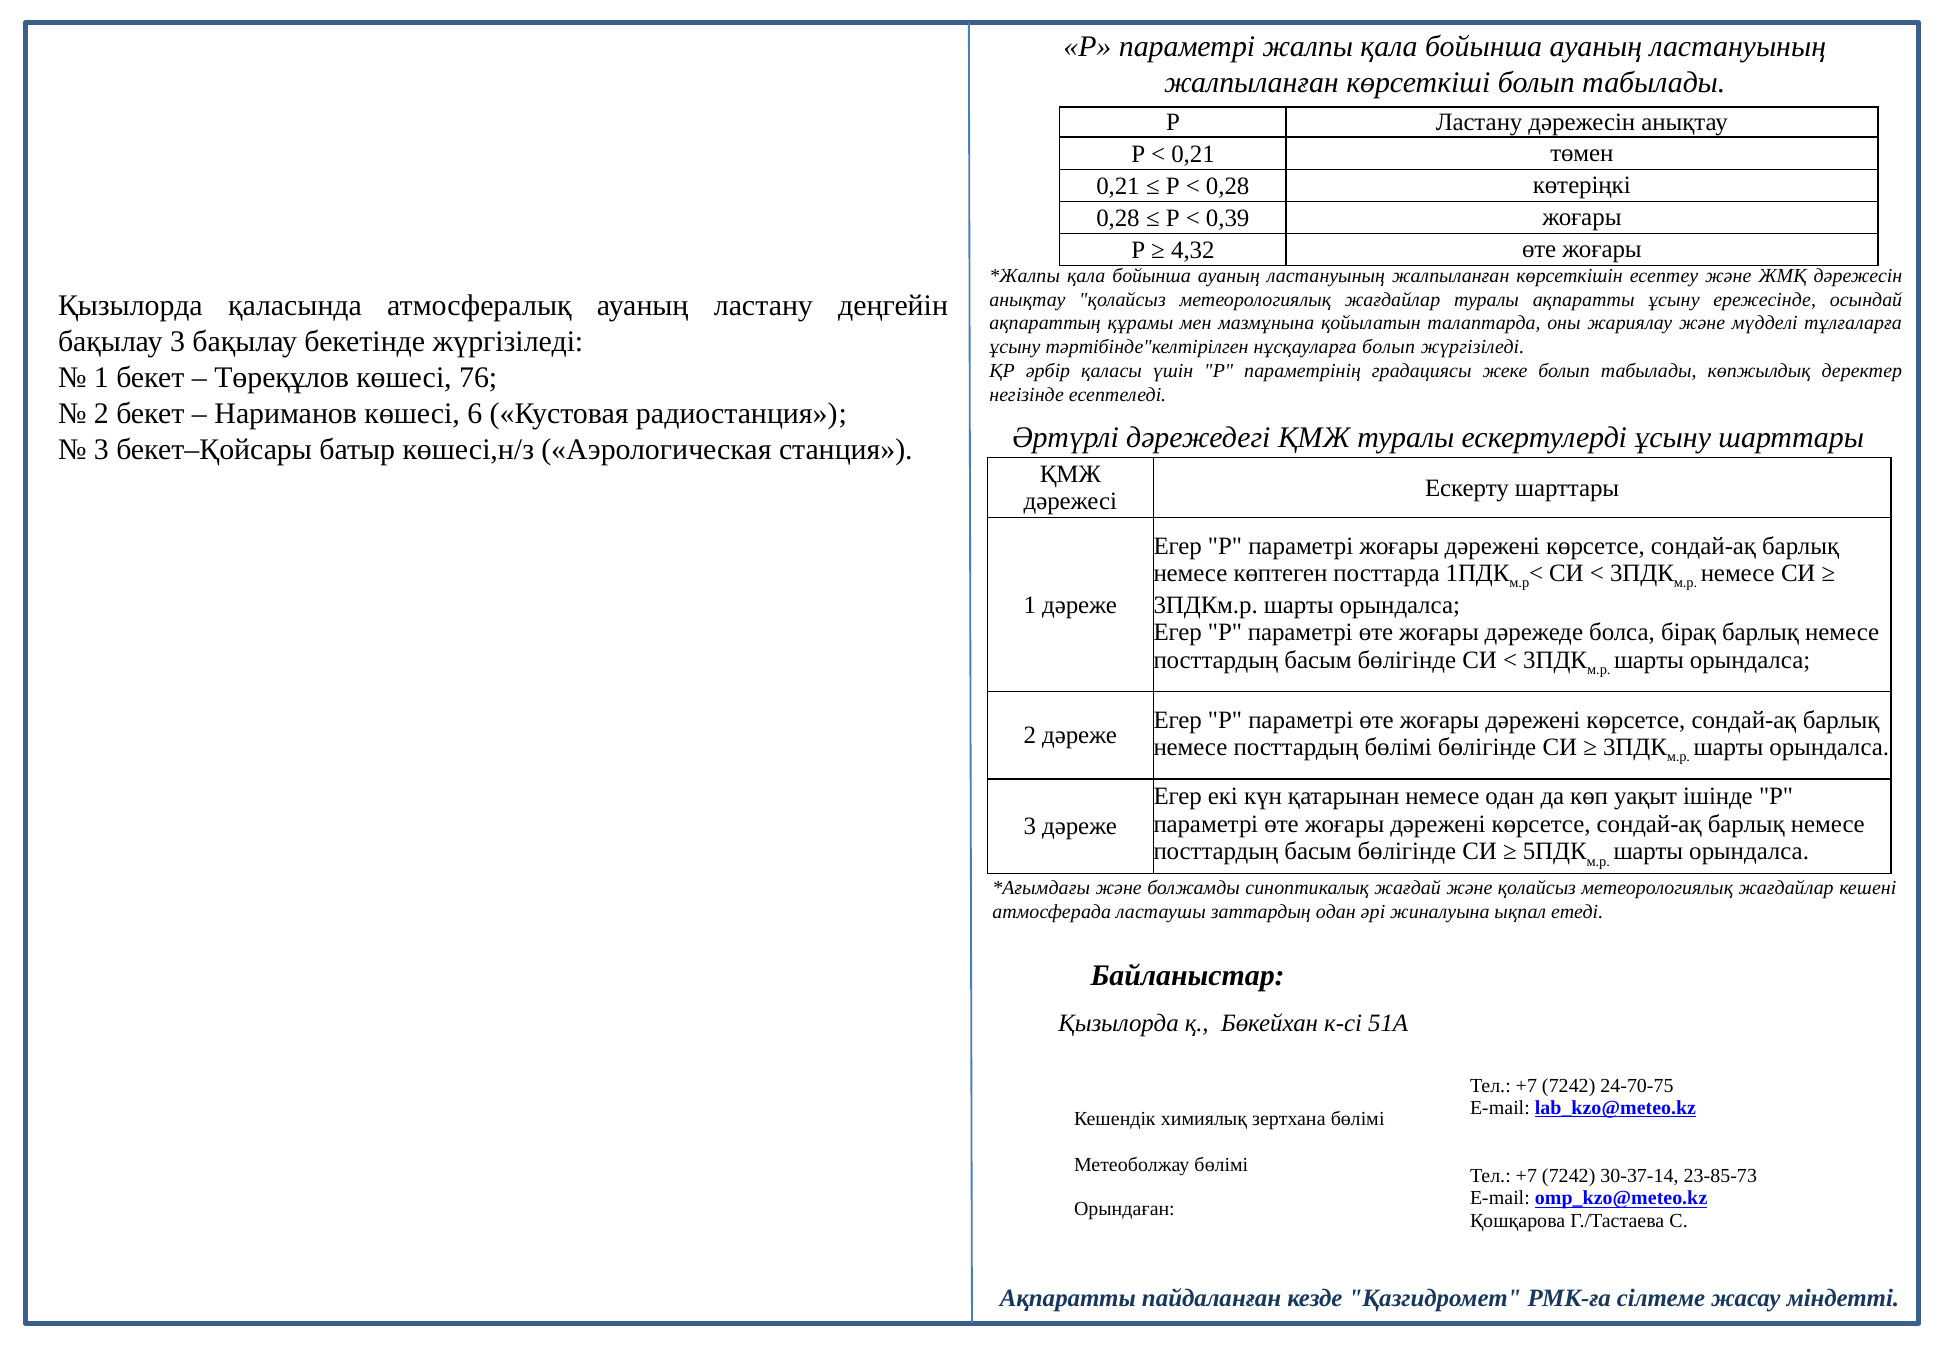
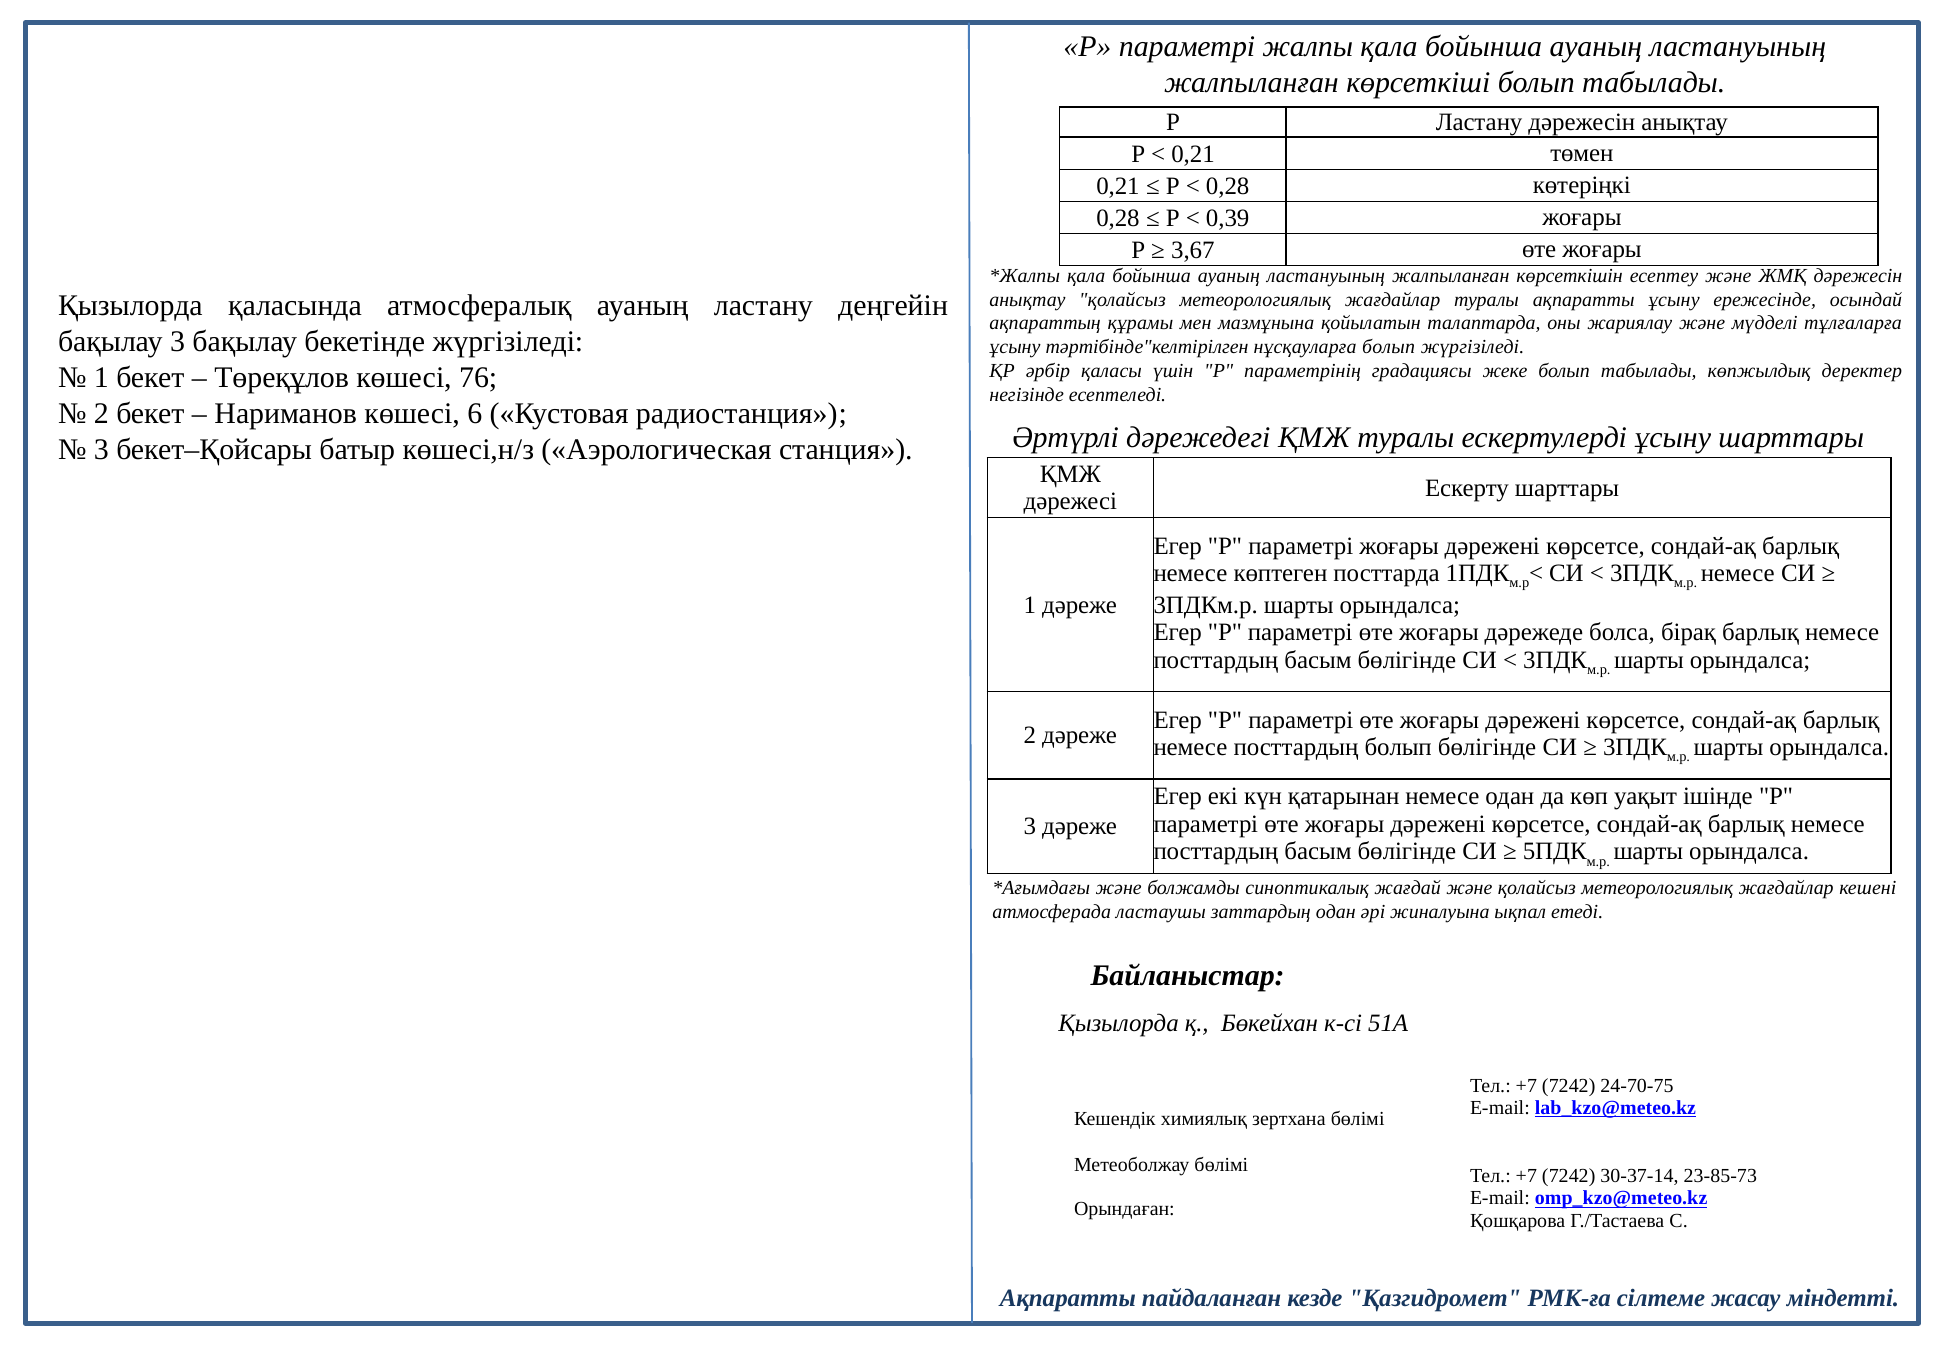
4,32: 4,32 -> 3,67 (1193, 250)
посттардың бөлімі: бөлімі -> болып (1398, 747)
